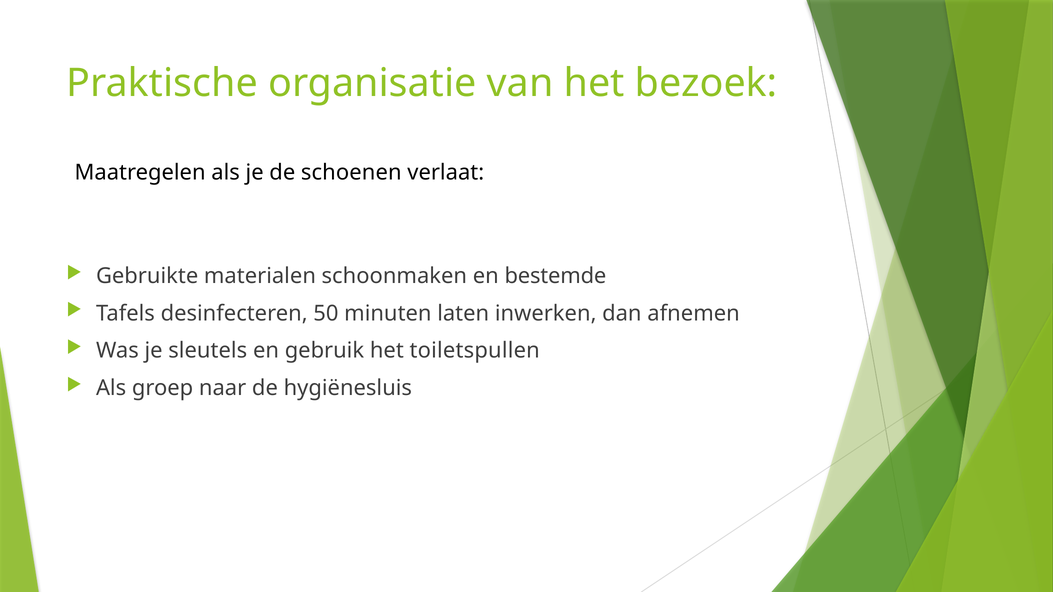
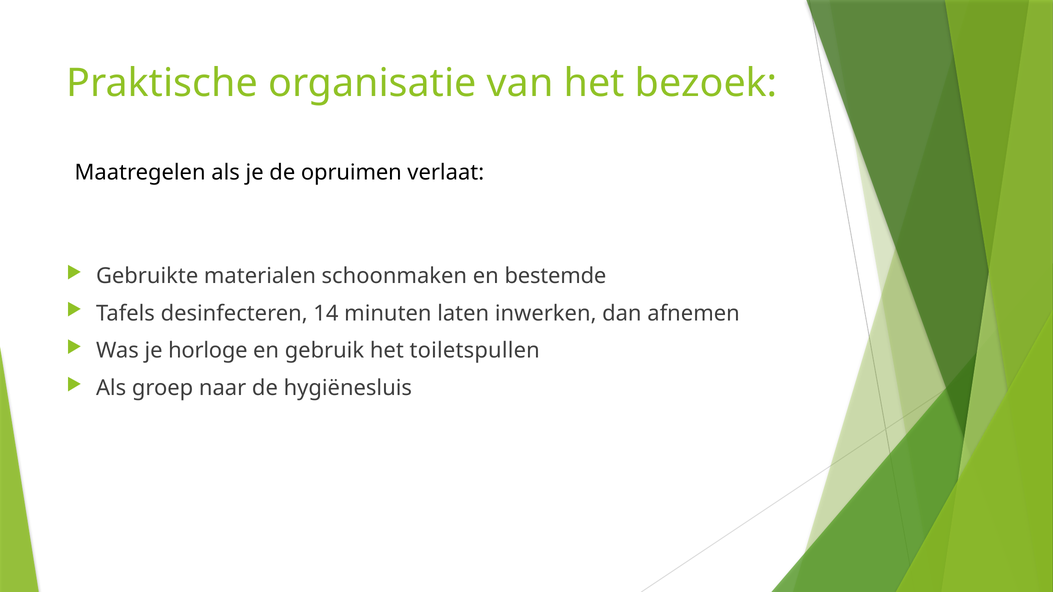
schoenen: schoenen -> opruimen (351, 173)
50: 50 -> 14 (326, 313)
sleutels: sleutels -> horloge (208, 351)
